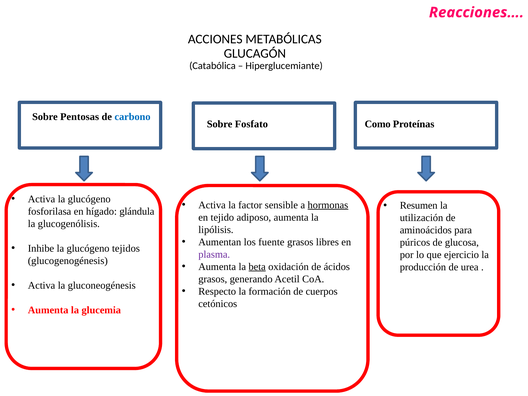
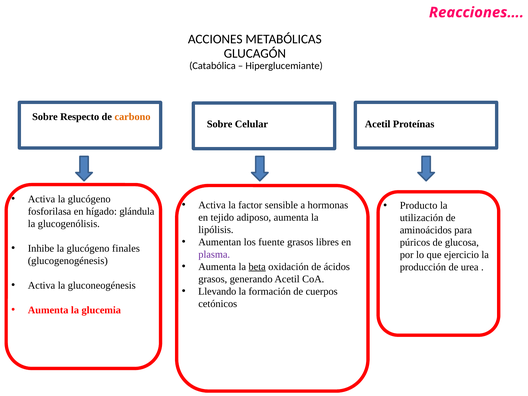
Pentosas: Pentosas -> Respecto (80, 117)
carbono colour: blue -> orange (133, 117)
Fosfato: Fosfato -> Celular (251, 124)
Como: Como -> Acetil (378, 124)
hormonas underline: present -> none (328, 205)
Resumen: Resumen -> Producto (419, 206)
tejidos: tejidos -> finales (126, 248)
Respecto: Respecto -> Llevando (217, 291)
